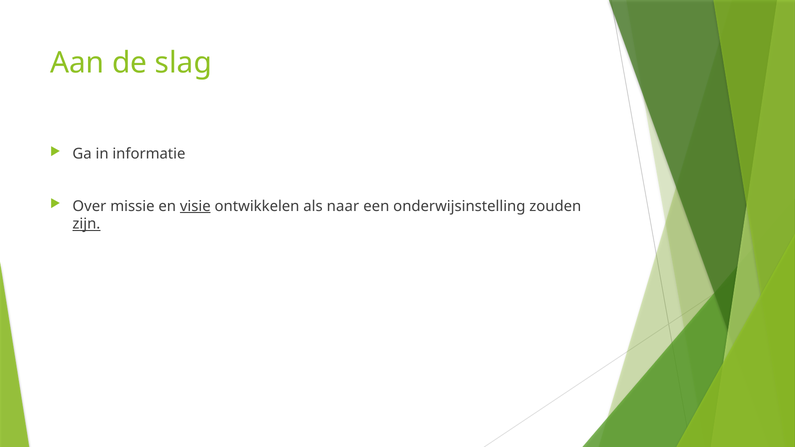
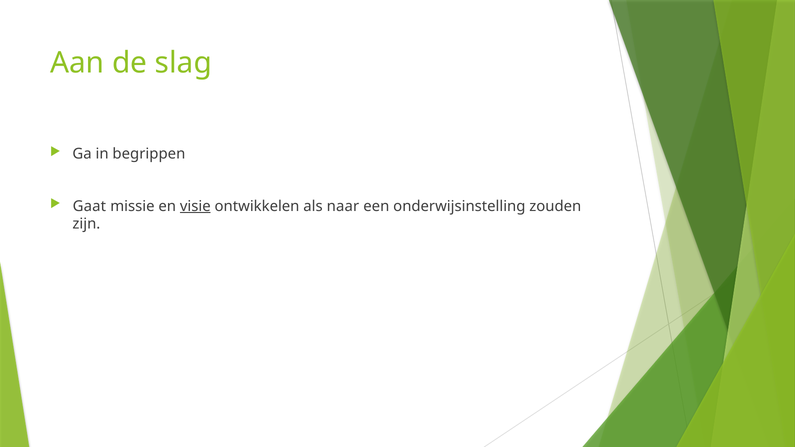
informatie: informatie -> begrippen (149, 154)
Over: Over -> Gaat (89, 206)
zijn underline: present -> none (86, 224)
